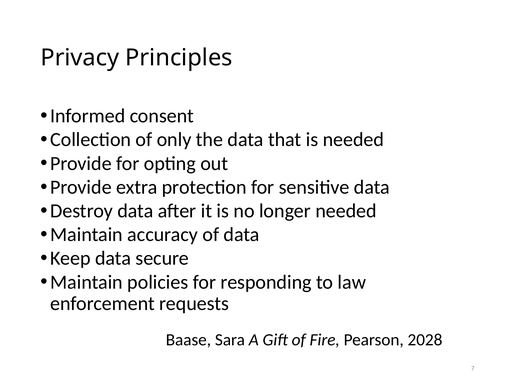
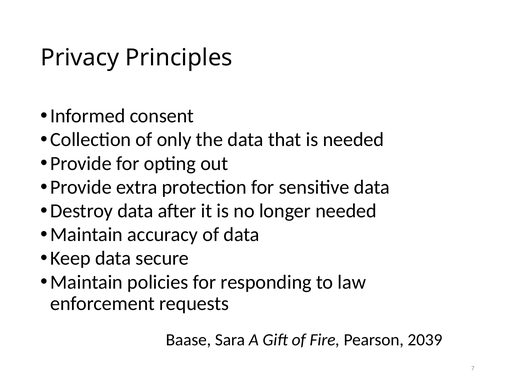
2028: 2028 -> 2039 (425, 340)
